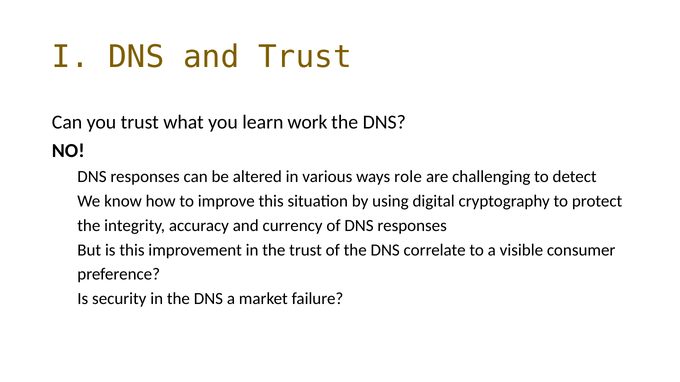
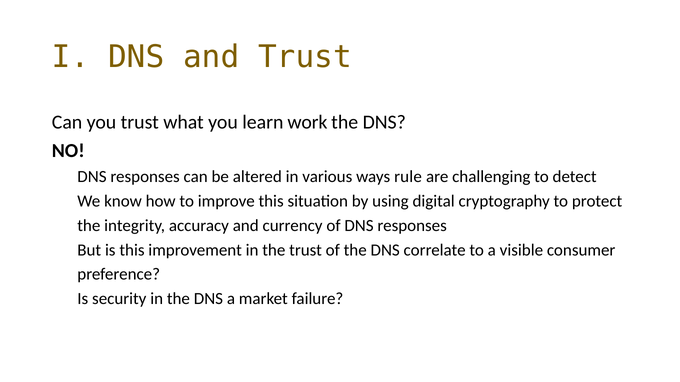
role: role -> rule (408, 177)
